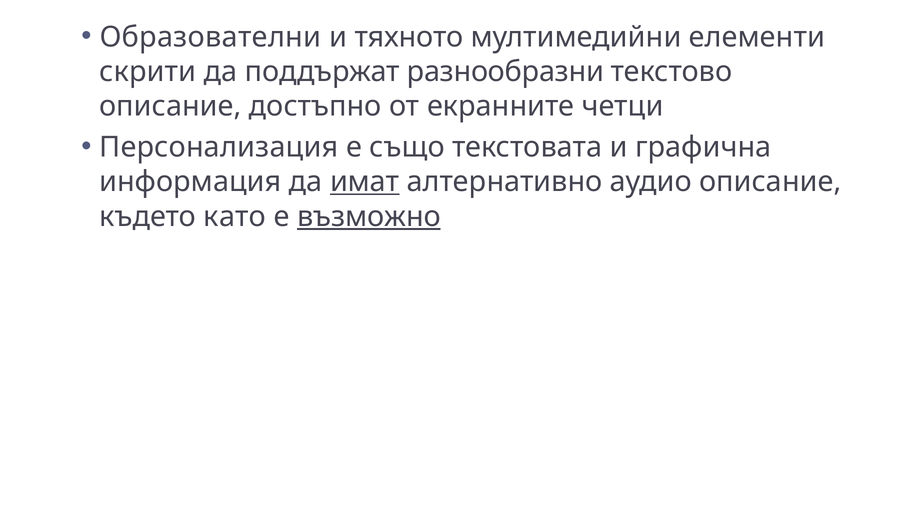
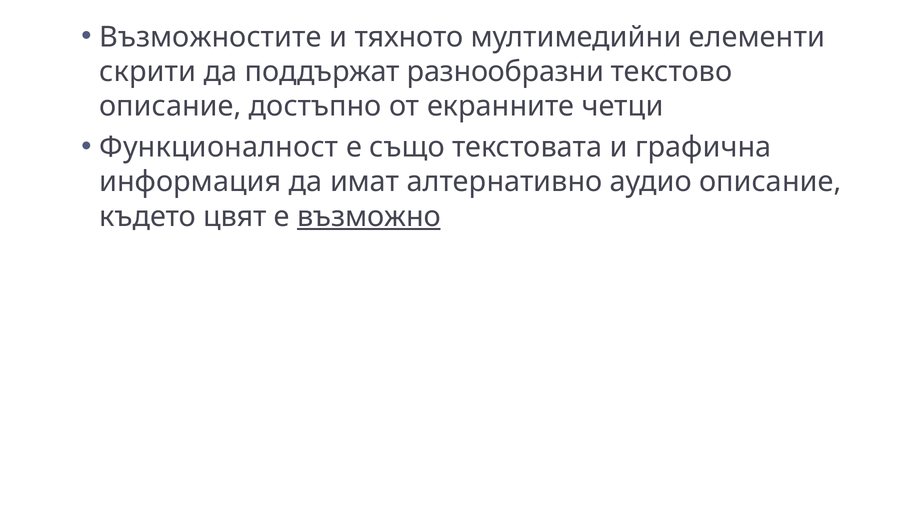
Образователни: Образователни -> Възможностите (211, 37)
Персонализация: Персонализация -> Функционалност (219, 147)
имат underline: present -> none (365, 182)
като: като -> цвят (235, 216)
